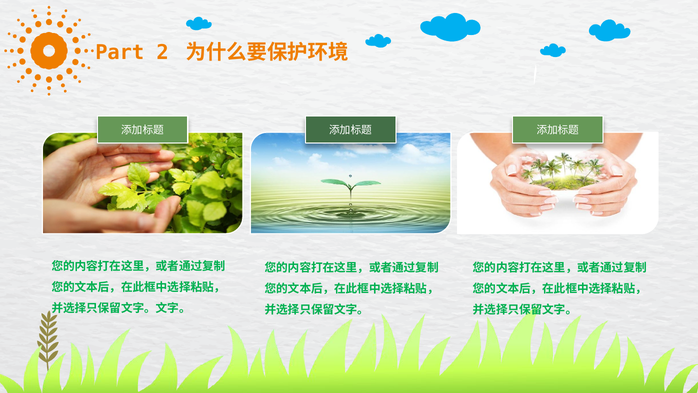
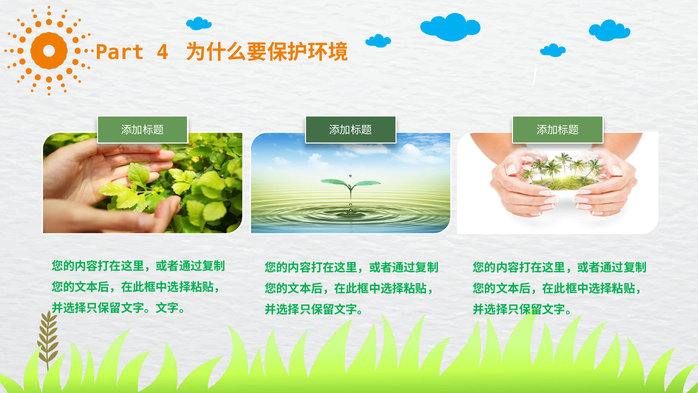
2: 2 -> 4 (163, 53)
